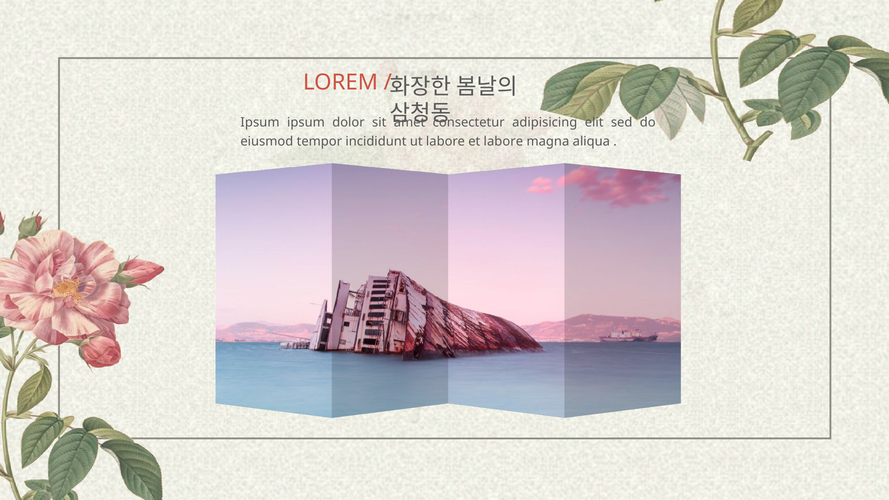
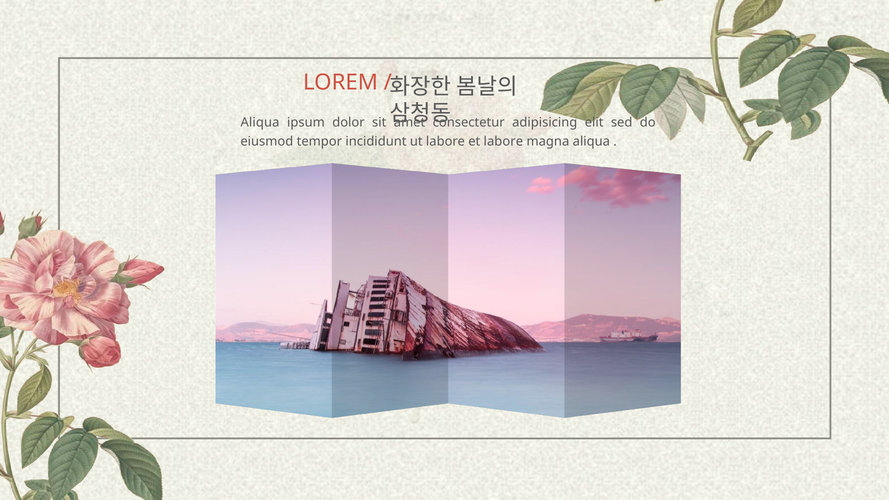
Ipsum: Ipsum -> Aliqua (260, 123)
